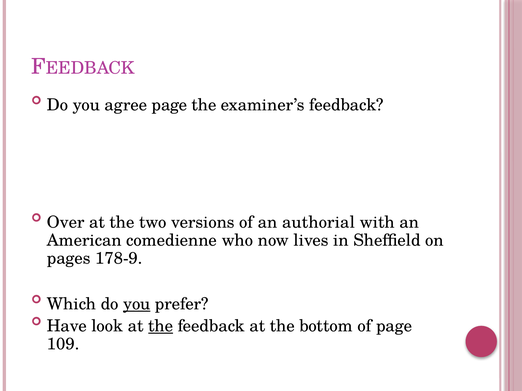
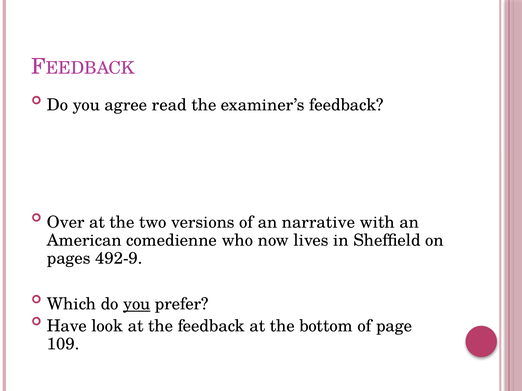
agree page: page -> read (169, 105)
authorial: authorial -> narrative (319, 223)
178-9: 178-9 -> 492-9 (119, 259)
the underline: present -> none (161, 326)
